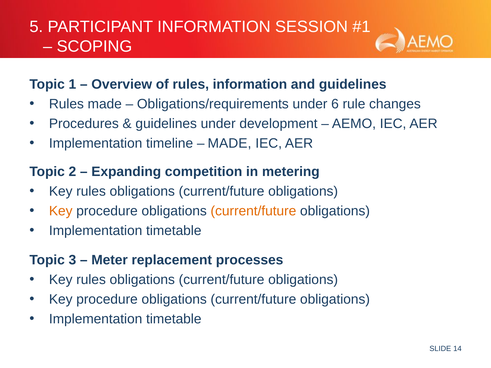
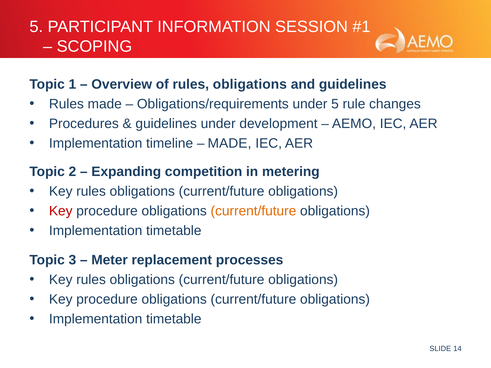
of rules information: information -> obligations (250, 84)
under 6: 6 -> 5 (335, 104)
Key colour: orange -> red (61, 211)
